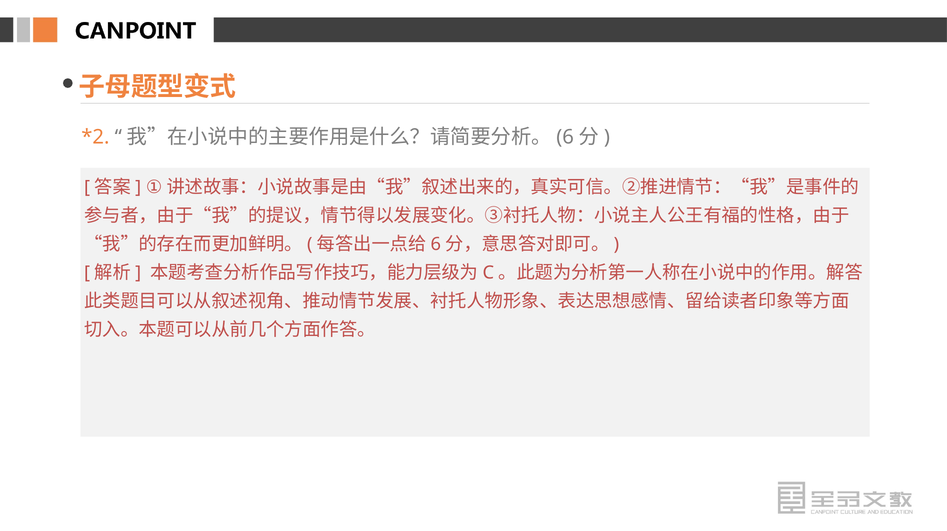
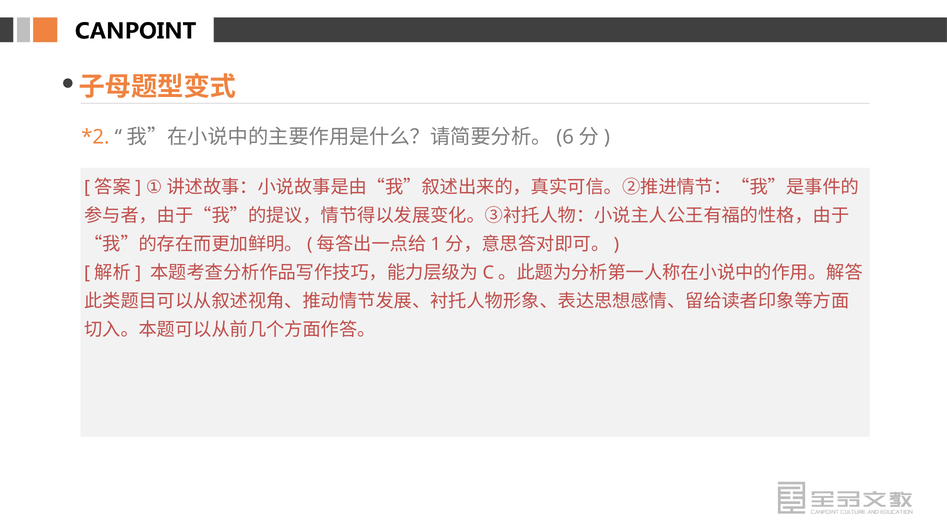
6: 6 -> 1 (436, 244)
